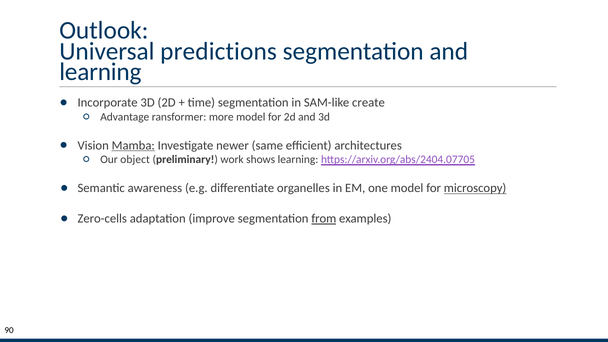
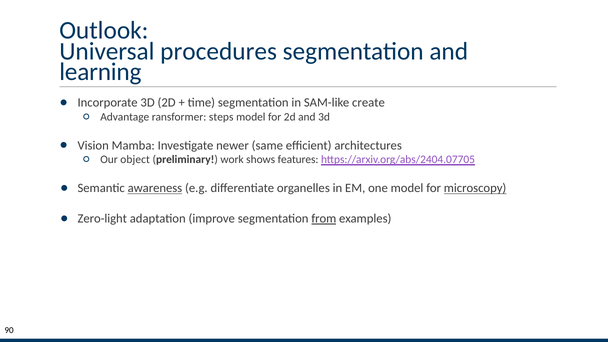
predictions: predictions -> procedures (219, 51)
more: more -> steps (221, 117)
Mamba underline: present -> none (133, 145)
shows learning: learning -> features (298, 160)
awareness underline: none -> present (155, 188)
Zero-cells: Zero-cells -> Zero-light (102, 219)
